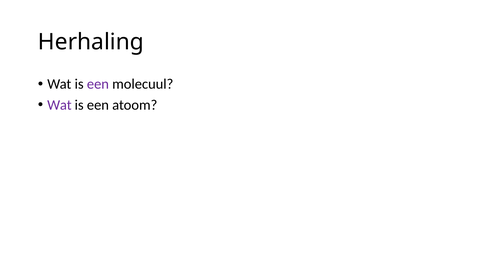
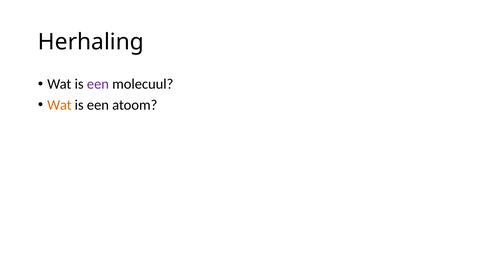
Wat colour: purple -> orange (59, 105)
